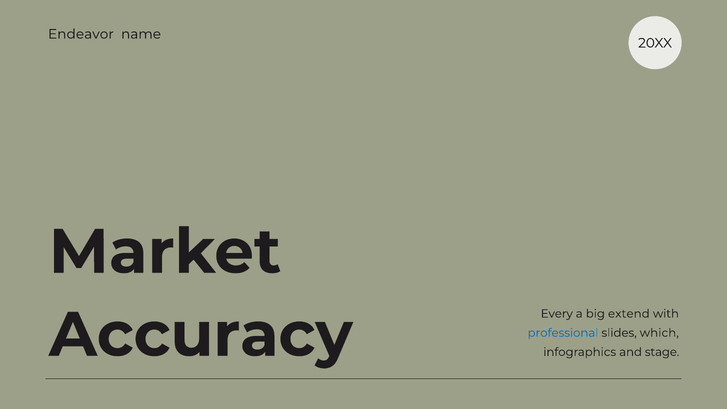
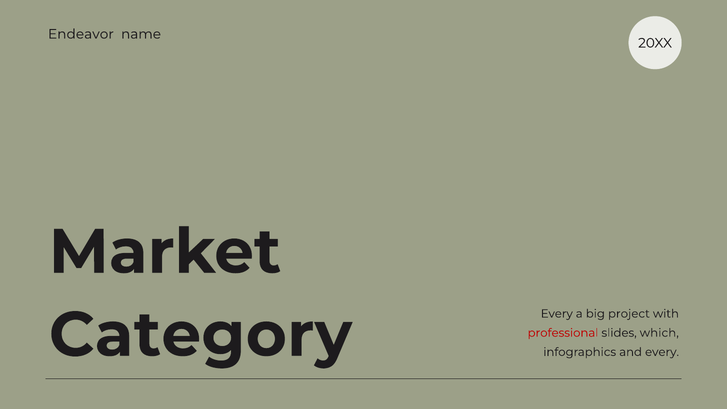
extend: extend -> project (629, 314)
Accuracy: Accuracy -> Category (201, 335)
professional colour: blue -> red (563, 333)
and stage: stage -> every (662, 352)
